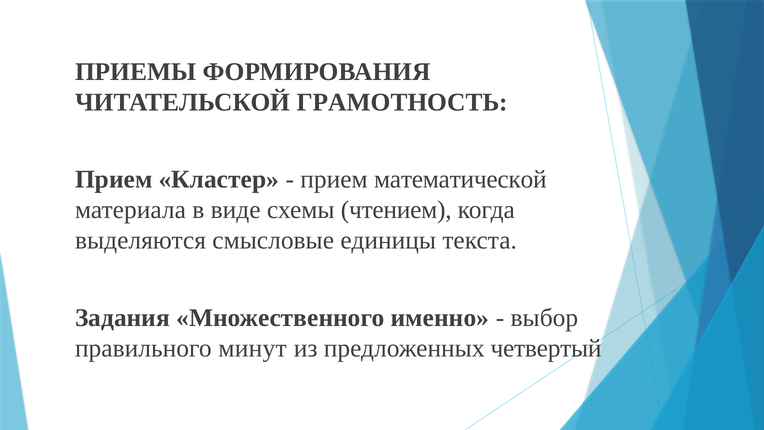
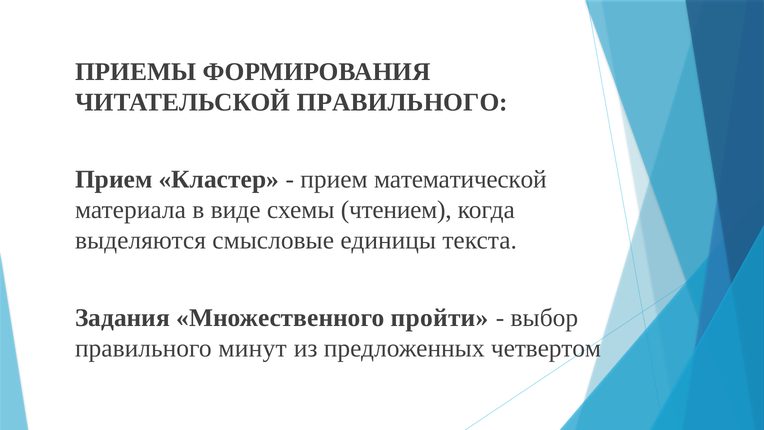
ЧИТАТЕЛЬСКОЙ ГРАМОТНОСТЬ: ГРАМОТНОСТЬ -> ПРАВИЛЬНОГО (402, 102)
именно: именно -> пройти (440, 318)
четвертый: четвертый -> четвертом (546, 348)
